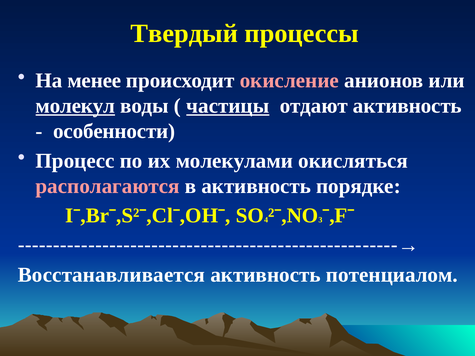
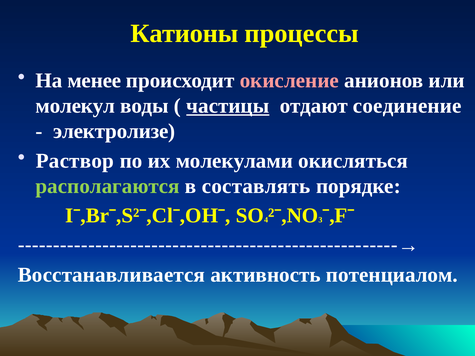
Твердый: Твердый -> Катионы (184, 34)
молекул underline: present -> none (75, 106)
отдают активность: активность -> соединение (407, 106)
особенности: особенности -> электролизе (114, 131)
Процесс: Процесс -> Раствор (75, 161)
располагаются colour: pink -> light green (108, 186)
в активность: активность -> составлять (256, 186)
